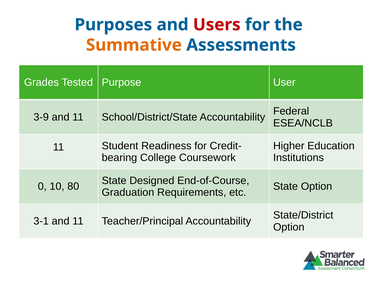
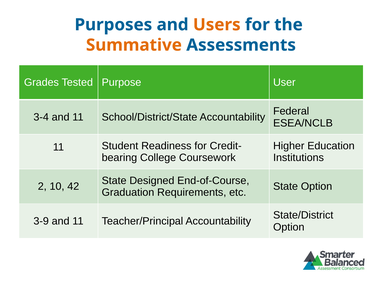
Users colour: red -> orange (217, 25)
3-9: 3-9 -> 3-4 (41, 117)
0: 0 -> 2 (42, 187)
80: 80 -> 42 (73, 187)
3-1: 3-1 -> 3-9 (41, 222)
